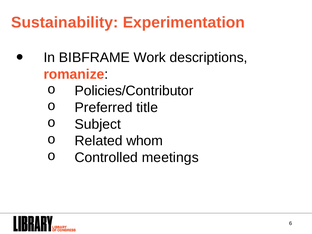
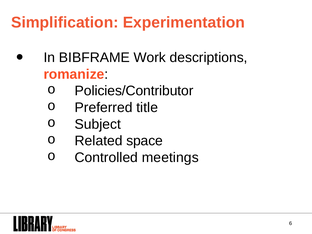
Sustainability: Sustainability -> Simplification (65, 22)
whom: whom -> space (145, 141)
